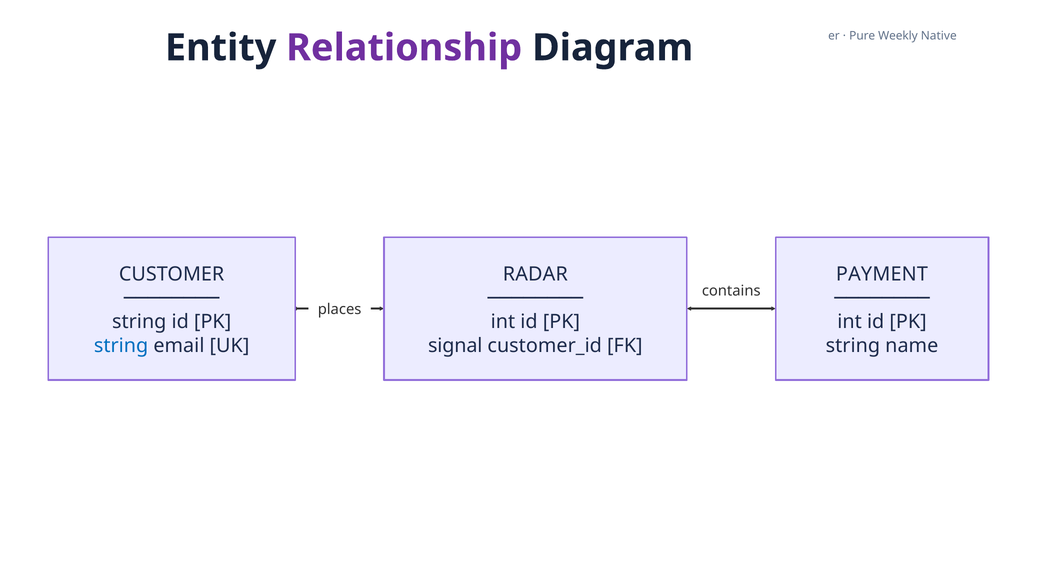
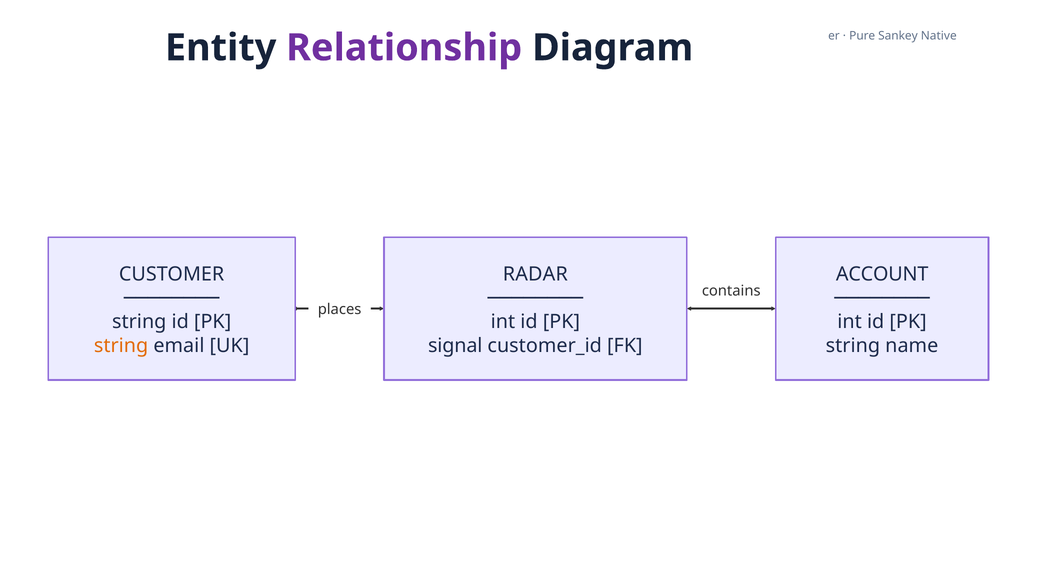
Weekly: Weekly -> Sankey (898, 36)
PAYMENT: PAYMENT -> ACCOUNT (882, 275)
string colour: blue -> orange (121, 346)
